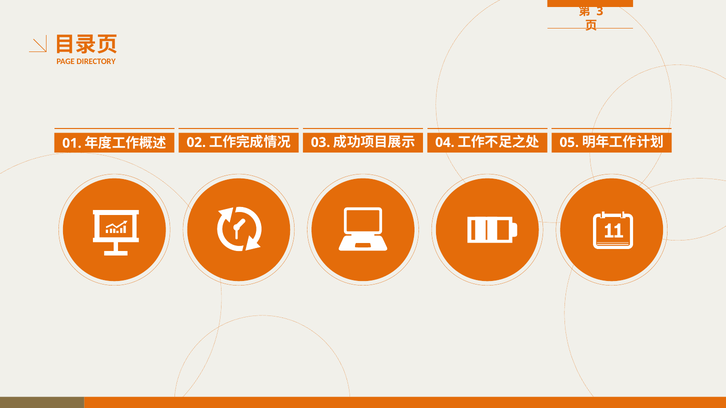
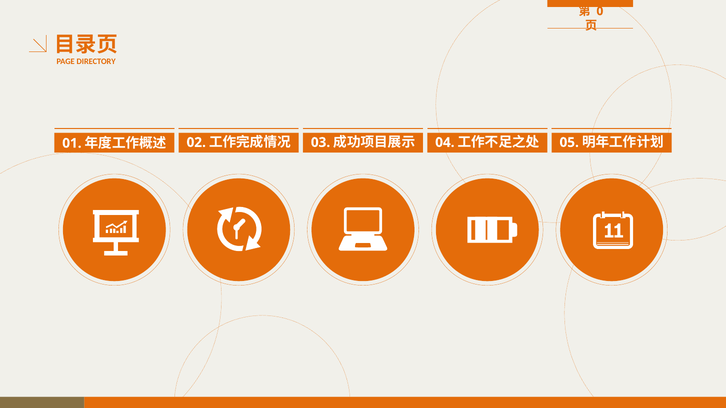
3: 3 -> 0 (600, 11)
